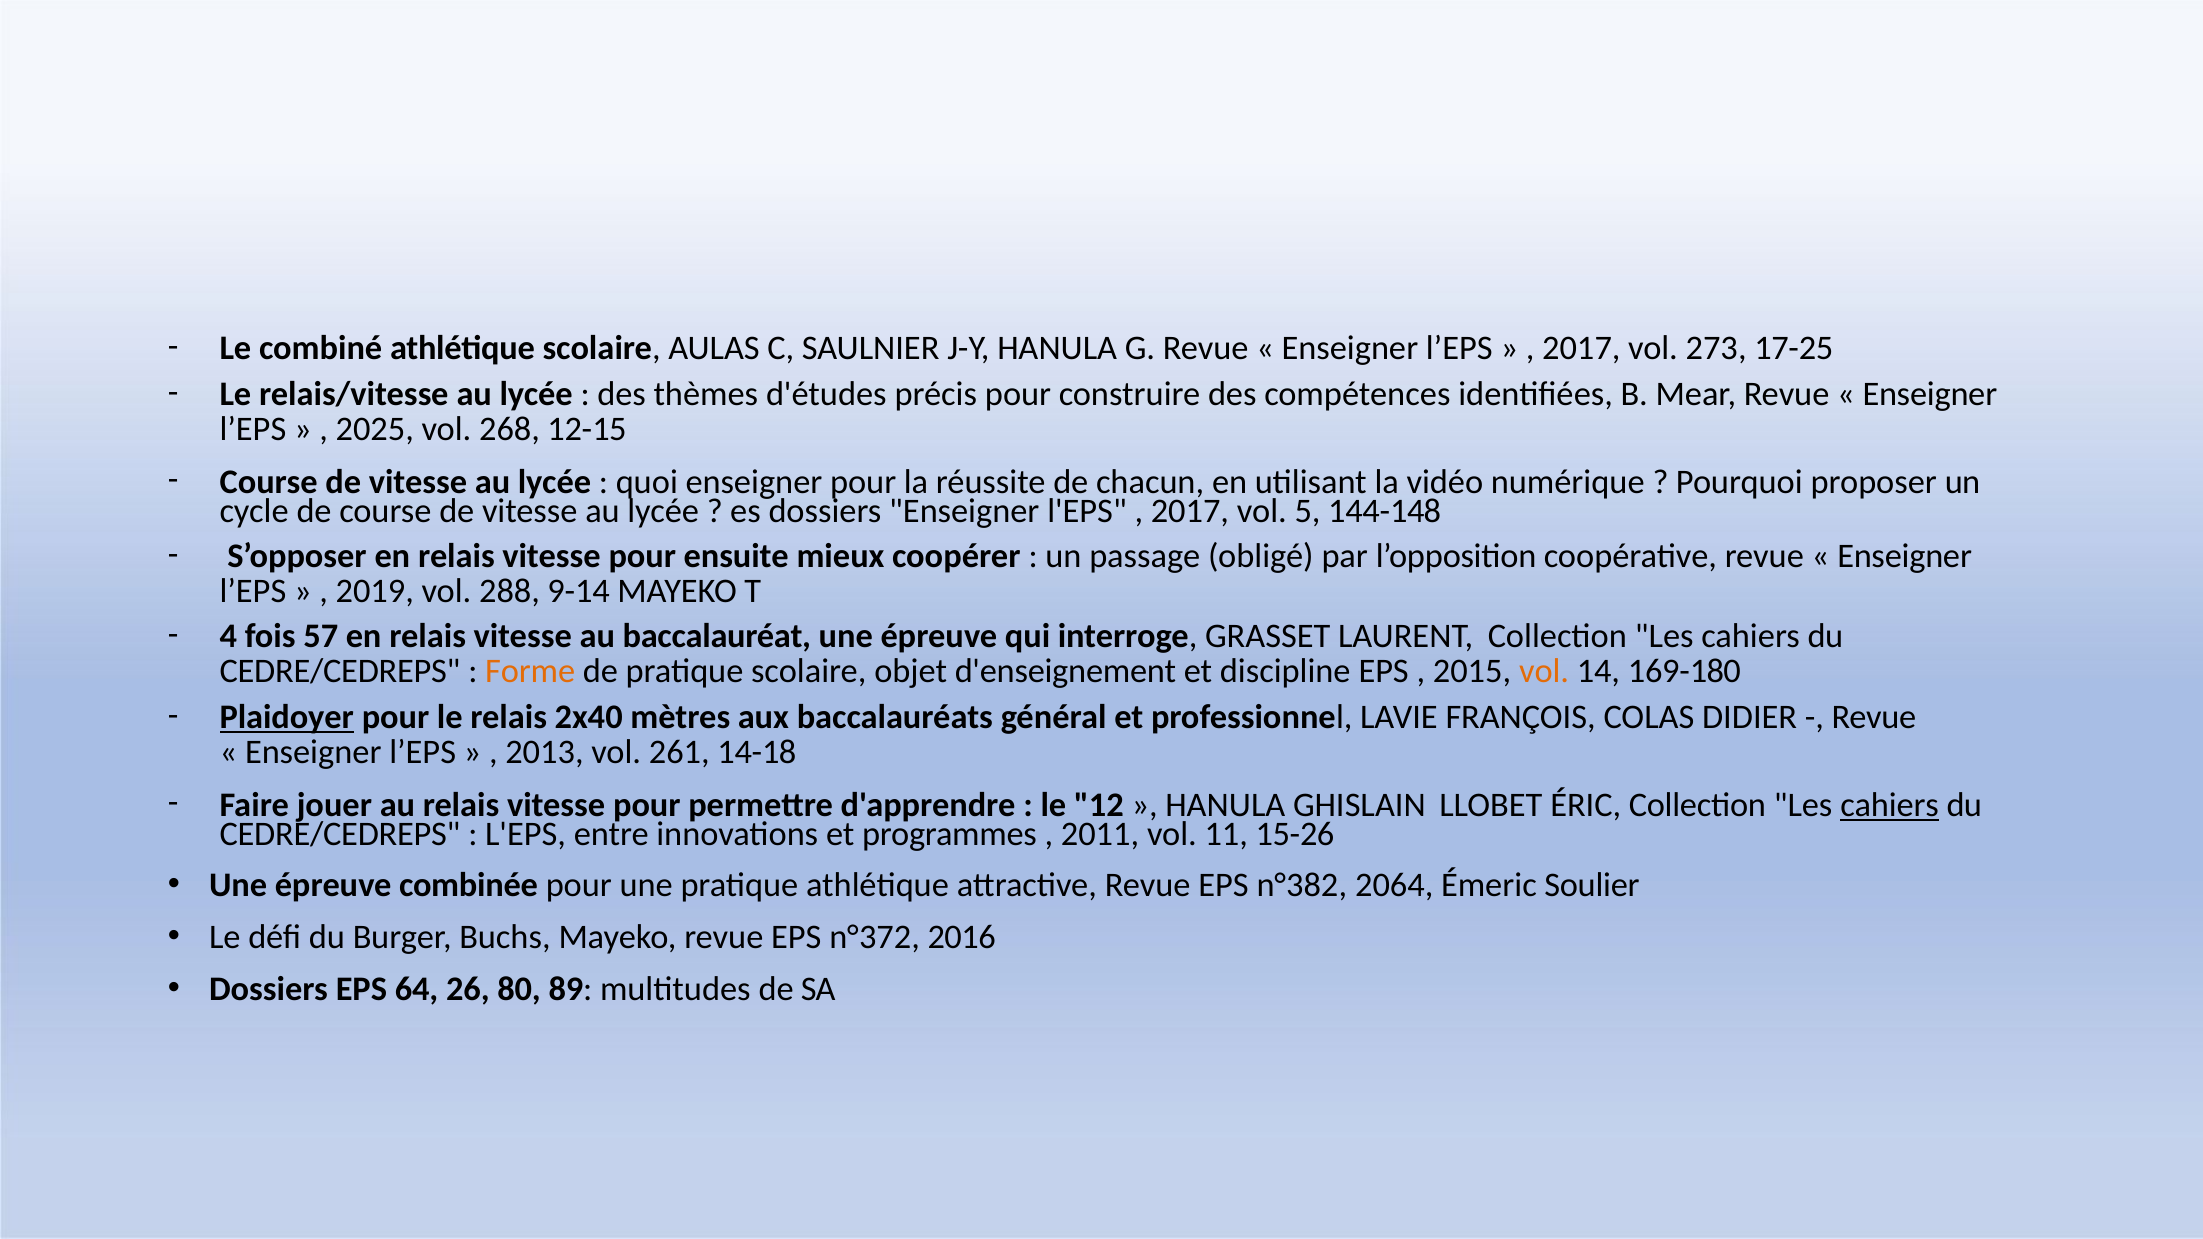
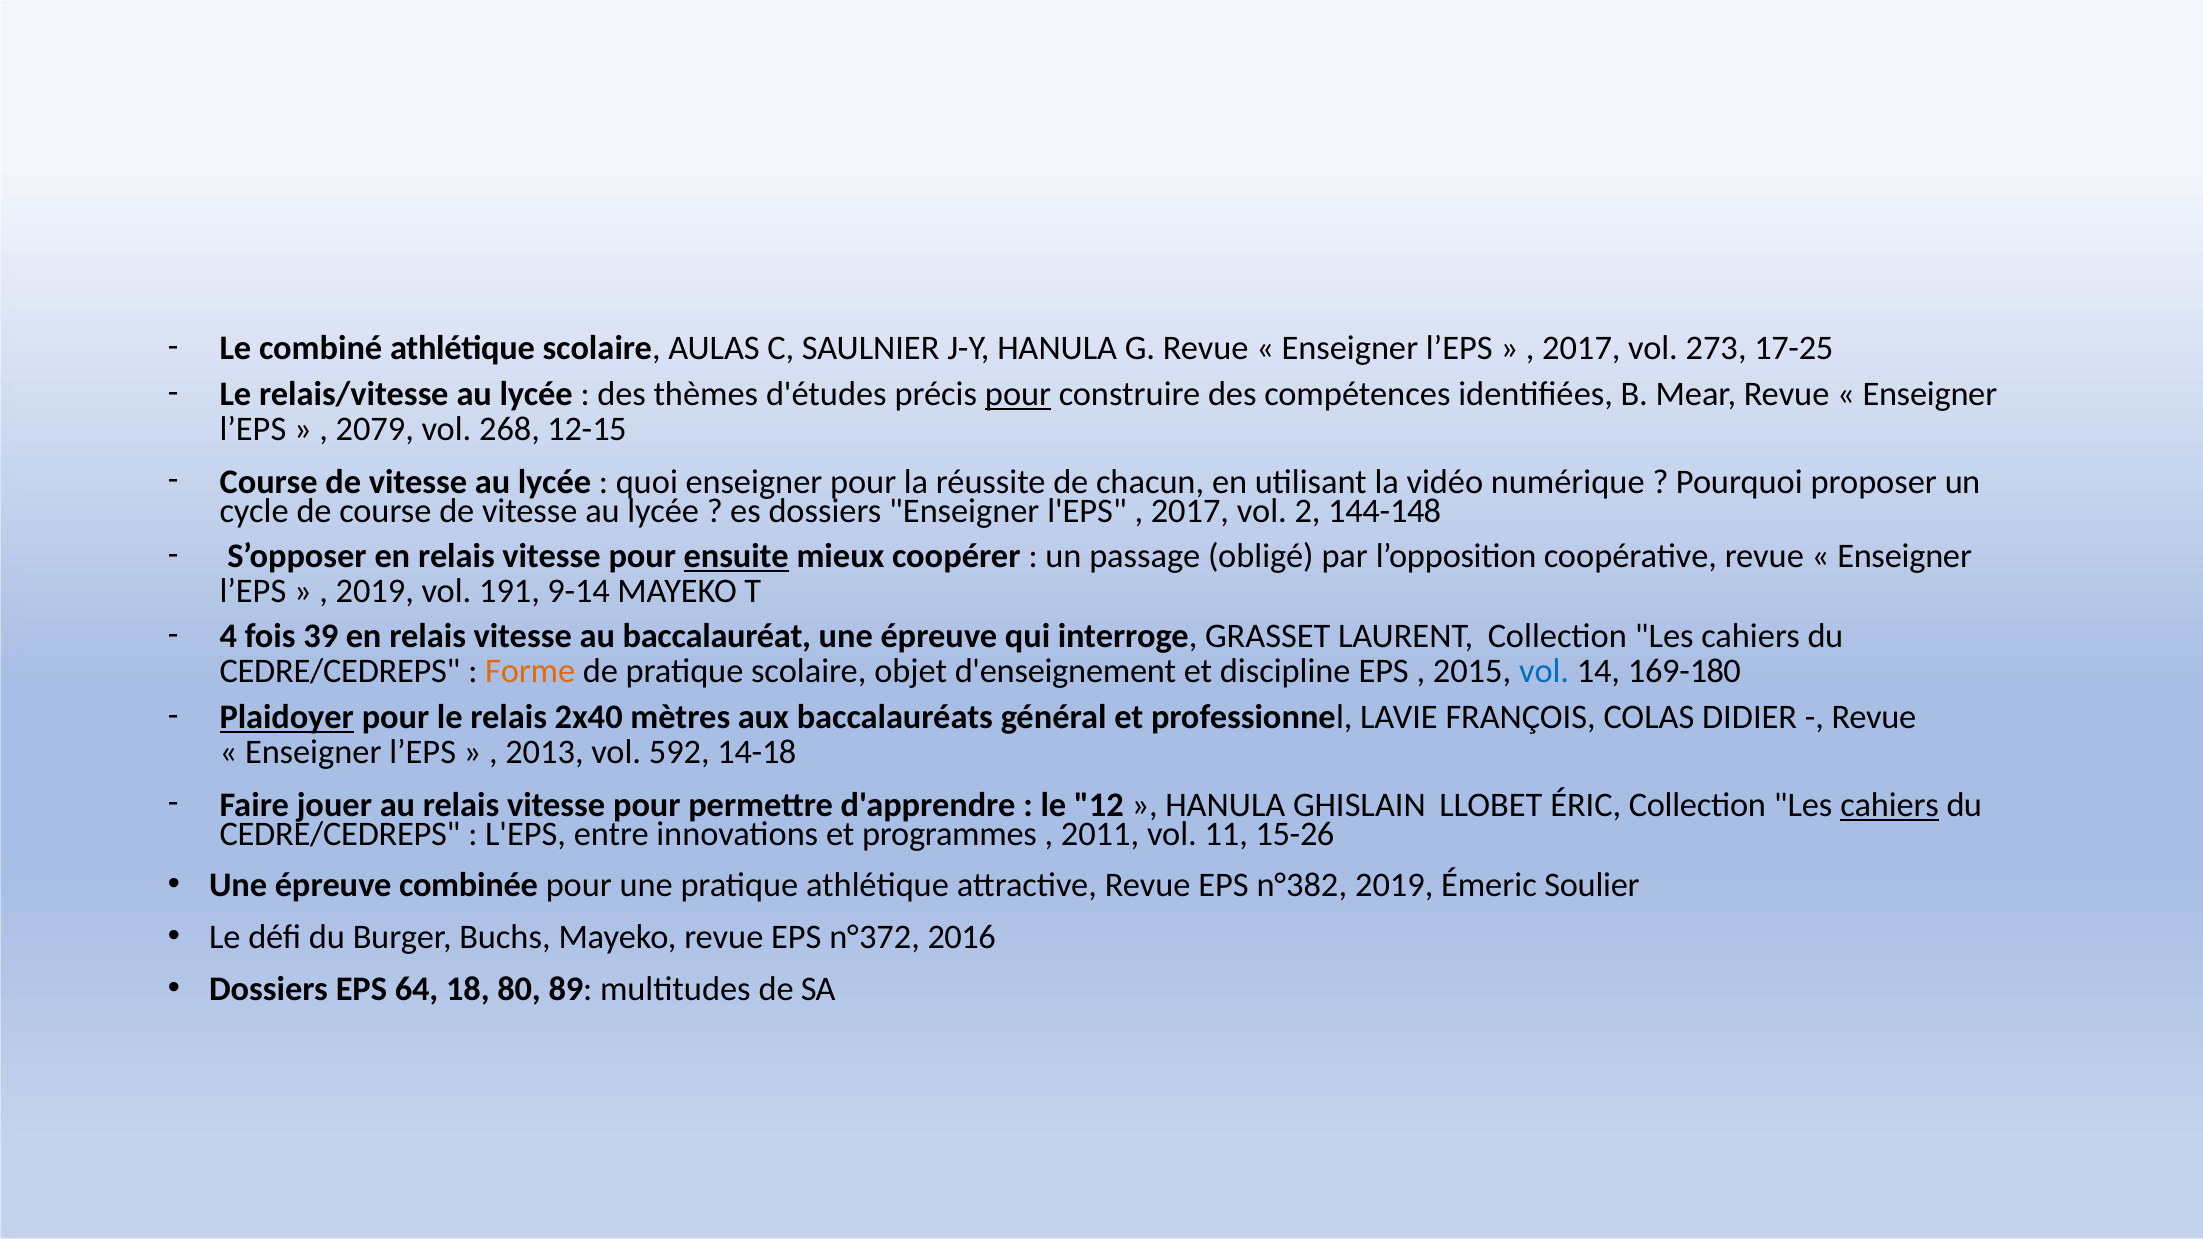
pour underline: none -> present (1018, 394)
2025: 2025 -> 2079 (375, 429)
5: 5 -> 2 (1308, 511)
ensuite underline: none -> present (736, 556)
288: 288 -> 191 (510, 591)
57: 57 -> 39 (321, 637)
vol colour: orange -> blue (1544, 672)
261: 261 -> 592 (679, 753)
n°382 2064: 2064 -> 2019 (1394, 885)
26: 26 -> 18 (468, 989)
